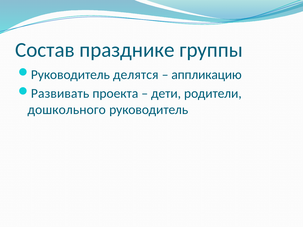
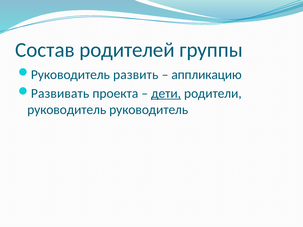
празднике: празднике -> родителей (127, 50)
делятся: делятся -> развить (136, 75)
дети underline: none -> present (166, 94)
дошкольного: дошкольного -> руководитель (67, 110)
